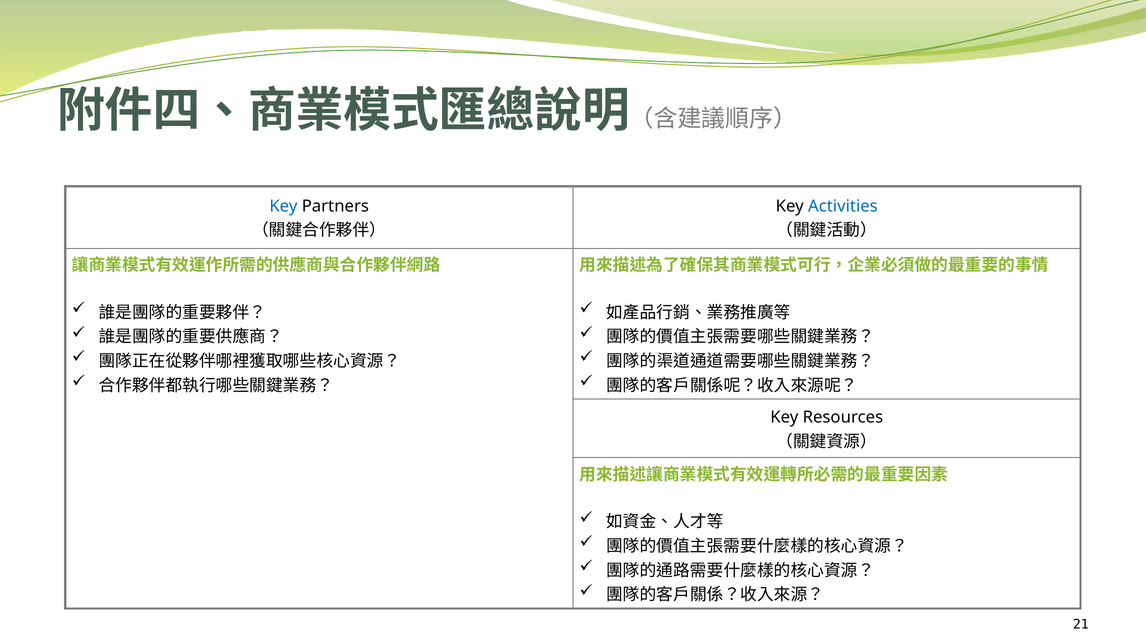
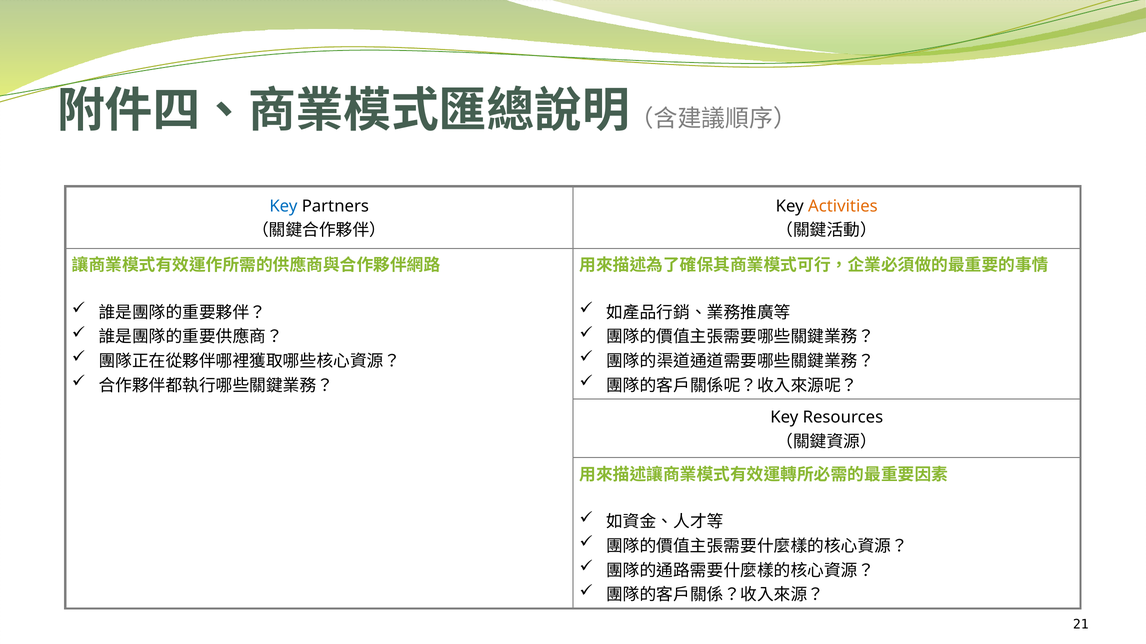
Activities colour: blue -> orange (843, 206)
